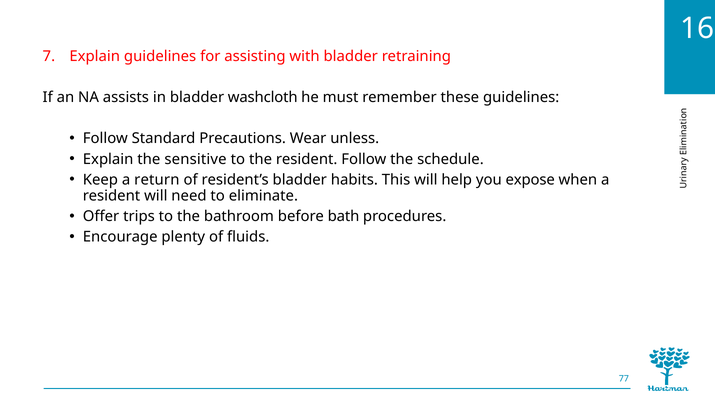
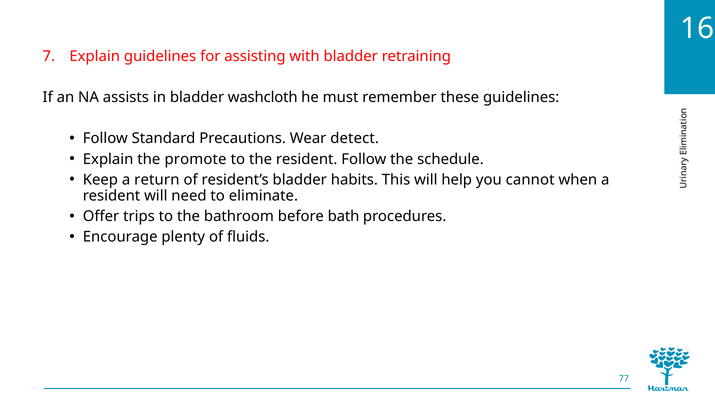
unless: unless -> detect (355, 139)
sensitive: sensitive -> promote (196, 159)
expose: expose -> cannot (530, 180)
